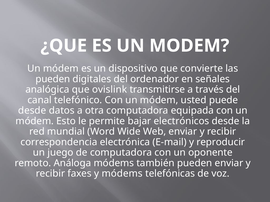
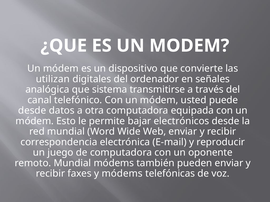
pueden: pueden -> utilizan (53, 79)
ovislink: ovislink -> sistema (110, 90)
remoto Análoga: Análoga -> Mundial (72, 163)
